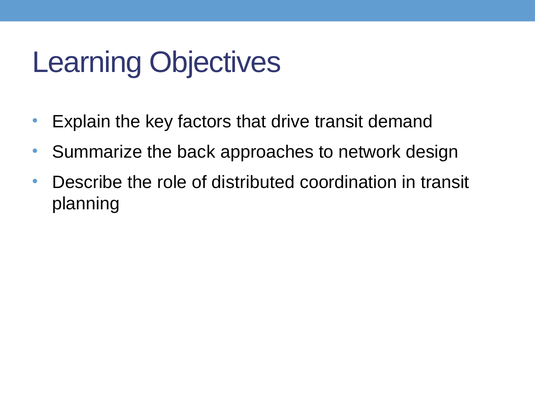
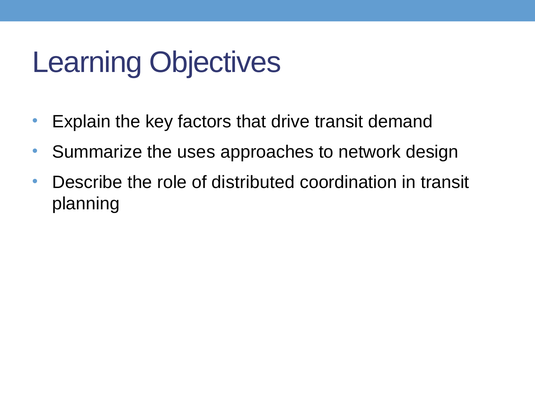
back: back -> uses (196, 152)
